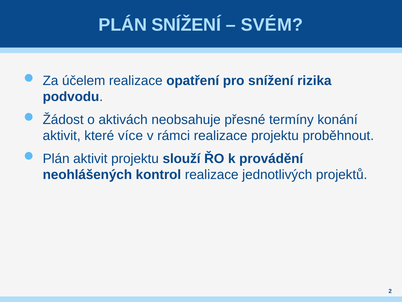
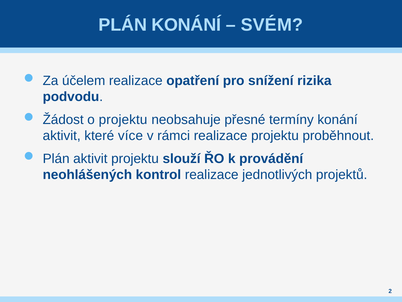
PLÁN SNÍŽENÍ: SNÍŽENÍ -> KONÁNÍ (186, 25)
o aktivách: aktivách -> projektu (123, 119)
